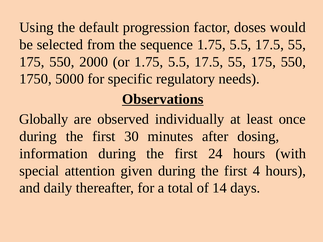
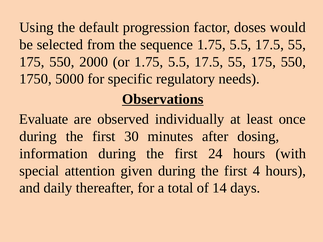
Globally: Globally -> Evaluate (44, 119)
